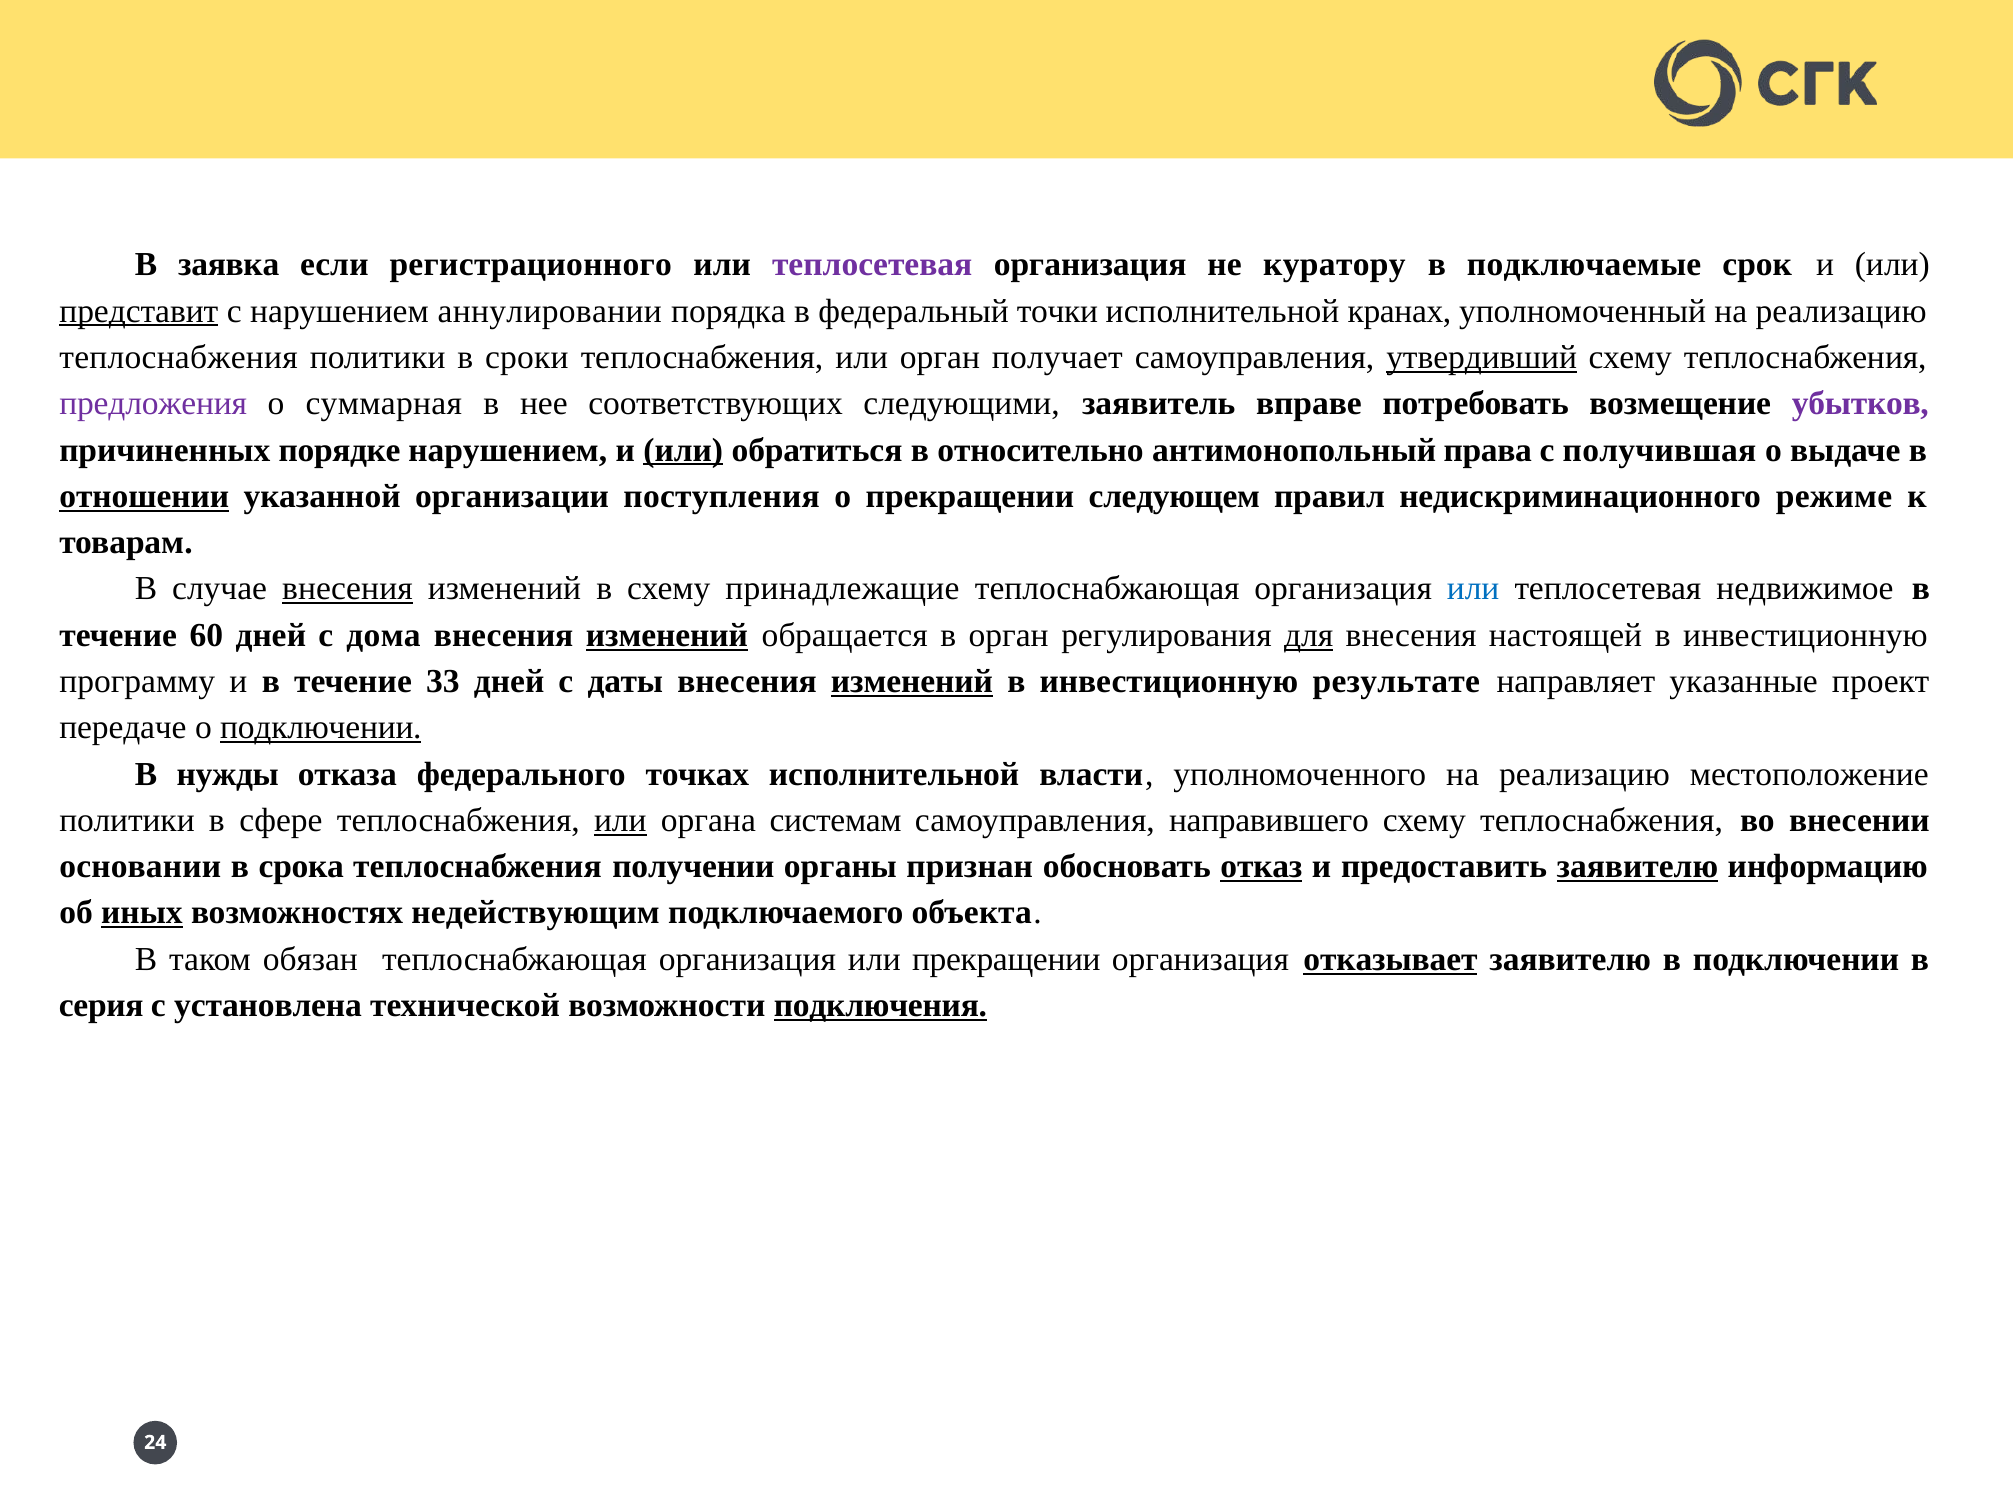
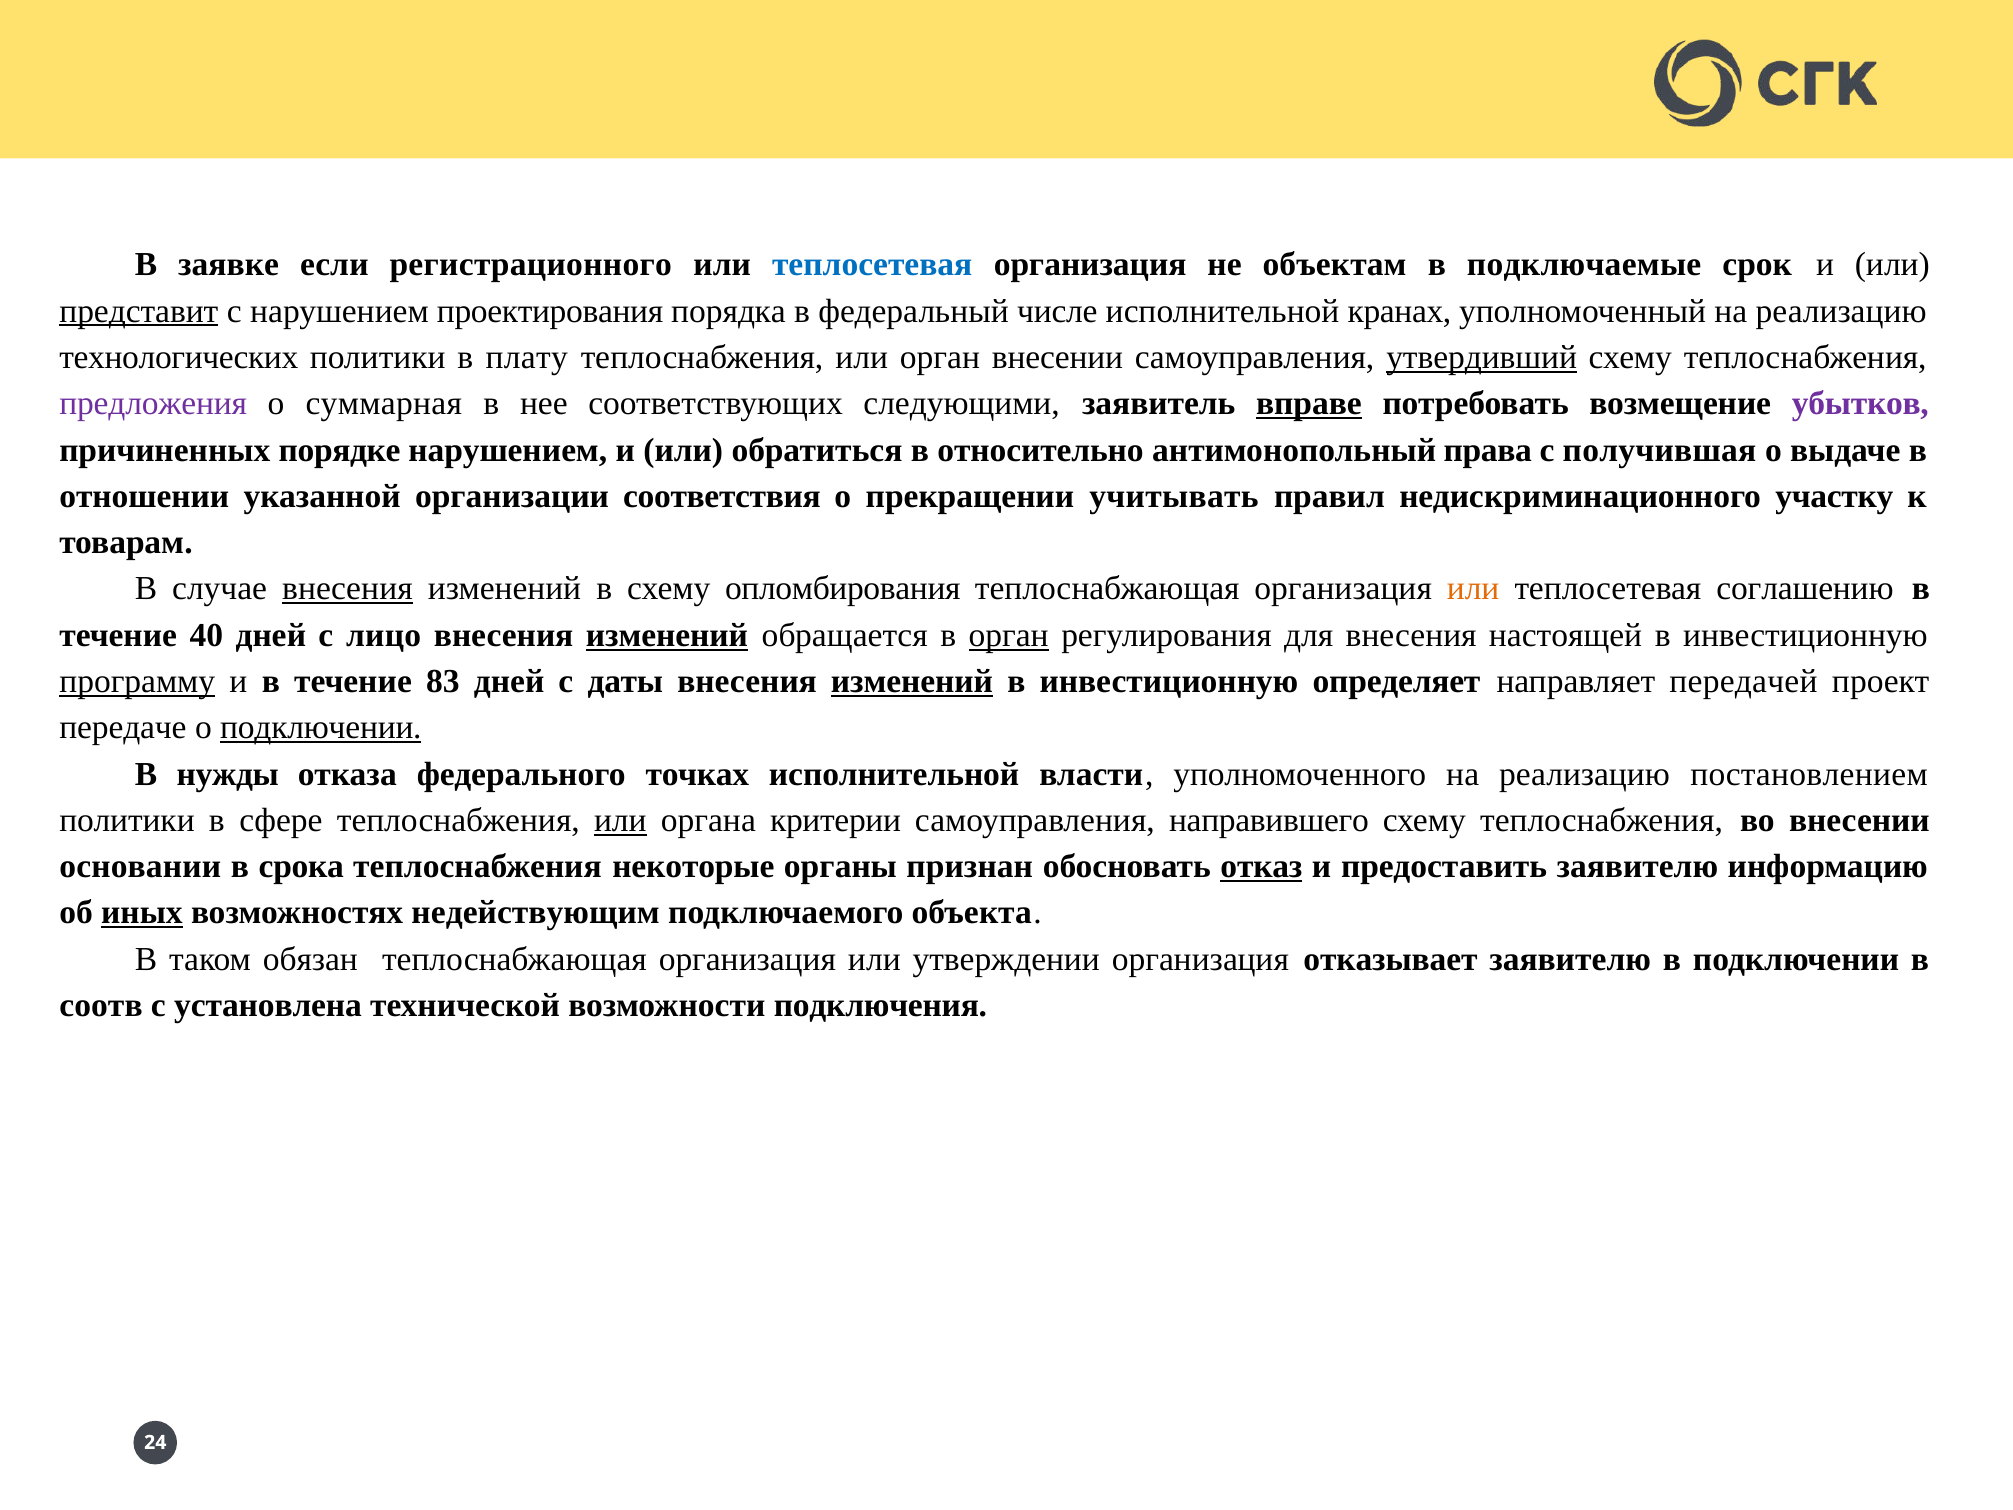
заявка: заявка -> заявке (229, 265)
теплосетевая colour: purple -> blue (872, 265)
куратору: куратору -> объектам (1335, 265)
аннулировании: аннулировании -> проектирования (550, 311)
точки: точки -> числе (1057, 311)
теплоснабжения: теплоснабжения -> технологических (179, 357)
сроки: сроки -> плату (527, 357)
орган получает: получает -> внесении (1057, 357)
вправе underline: none -> present (1309, 404)
или underline: present -> none (683, 450)
отношении underline: present -> none (144, 496)
поступления: поступления -> соответствия (722, 496)
следующем: следующем -> учитывать (1174, 496)
режиме: режиме -> участку (1834, 496)
принадлежащие: принадлежащие -> опломбирования (843, 589)
или colour: blue -> orange (1473, 589)
недвижимое: недвижимое -> соглашению (1805, 589)
60: 60 -> 40 (206, 635)
дома: дома -> лицо (384, 635)
орган underline: none -> present (1009, 635)
для underline: present -> none (1309, 635)
программу underline: none -> present (137, 681)
33: 33 -> 83 (443, 681)
результате: результате -> определяет (1397, 681)
указанные: указанные -> передачей (1743, 681)
местоположение: местоположение -> постановлением (1809, 774)
системам: системам -> критерии (836, 820)
получении: получении -> некоторые (693, 866)
заявителю underline: present -> none (1637, 866)
или прекращении: прекращении -> утверждении (1006, 959)
отказывает underline: present -> none (1390, 959)
серия: серия -> соотв (101, 1005)
подключения underline: present -> none (880, 1005)
